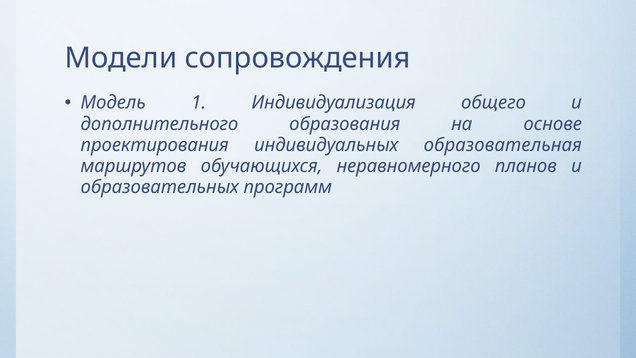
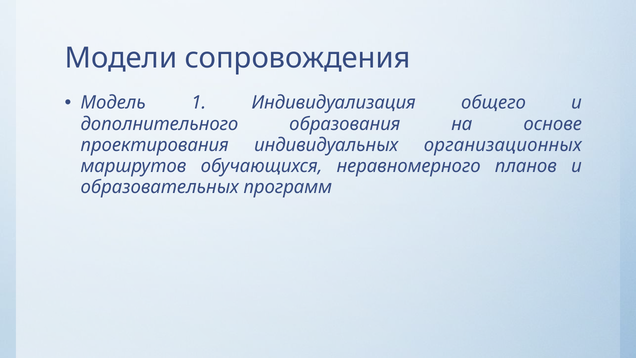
образовательная: образовательная -> организационных (503, 145)
